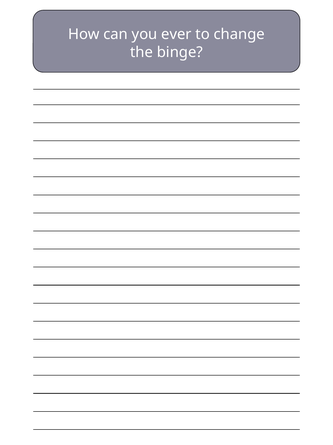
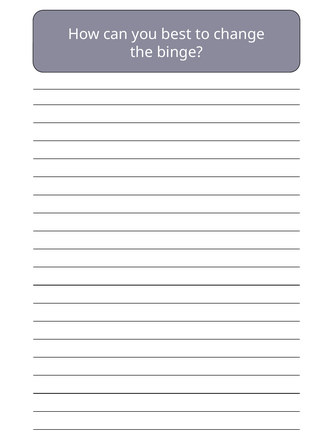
ever: ever -> best (176, 34)
